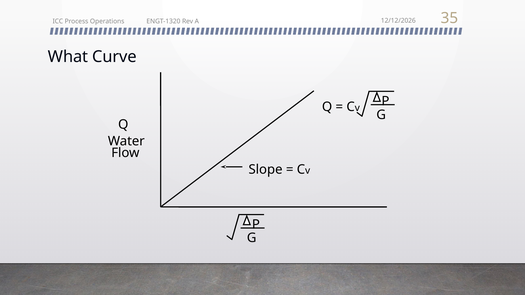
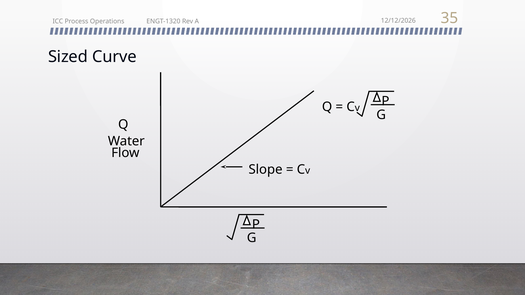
What: What -> Sized (68, 57)
